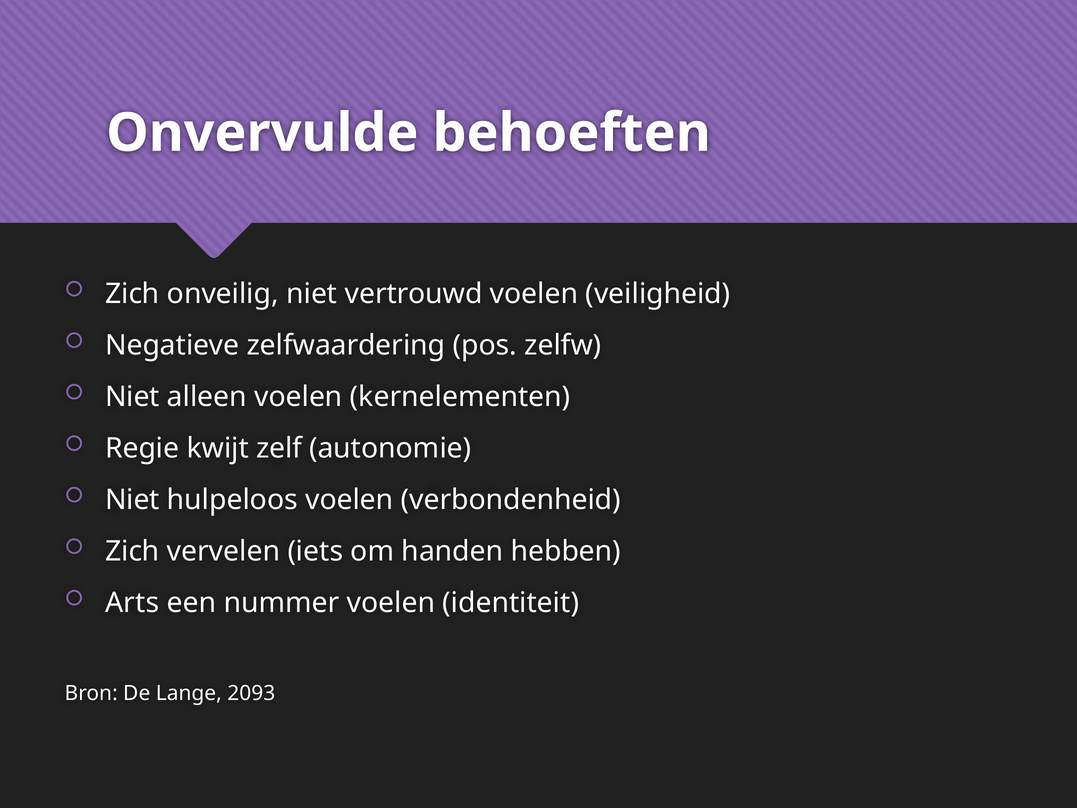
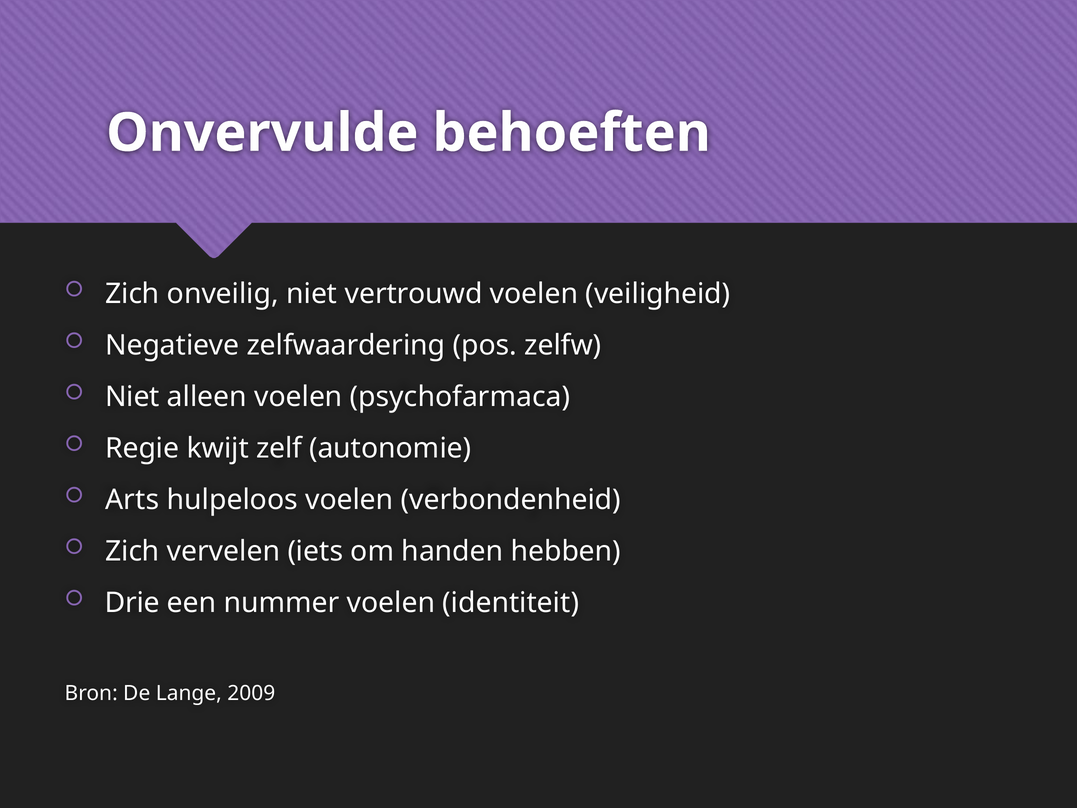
kernelementen: kernelementen -> psychofarmaca (460, 397)
Niet: Niet -> Arts (132, 500)
Arts: Arts -> Drie (132, 603)
2093: 2093 -> 2009 (251, 693)
